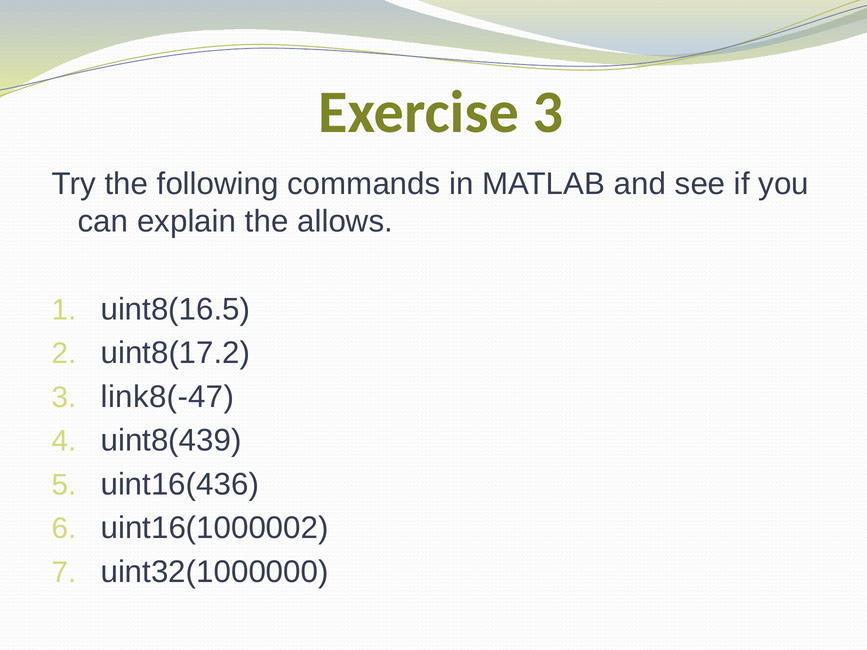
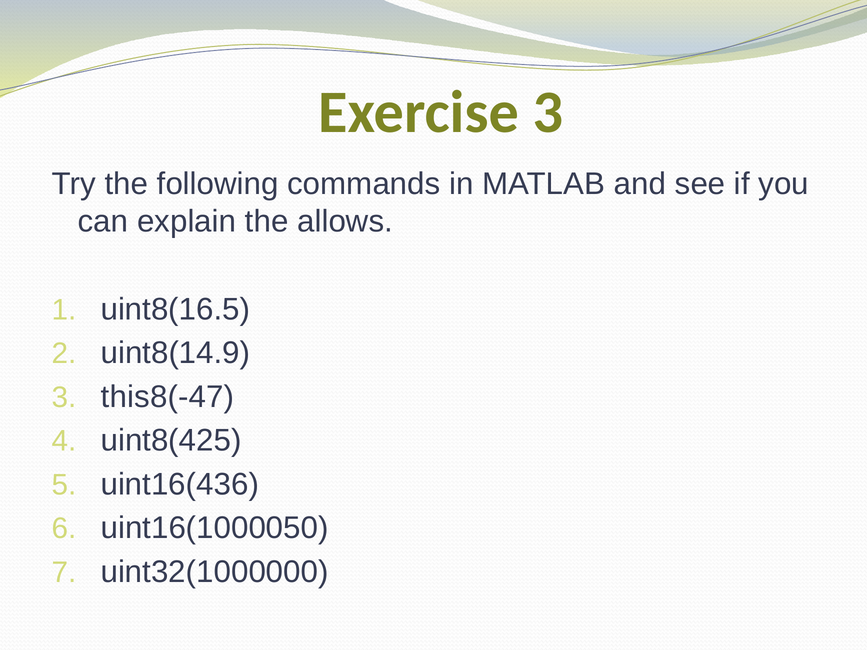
uint8(17.2: uint8(17.2 -> uint8(14.9 (175, 353)
link8(-47: link8(-47 -> this8(-47 (168, 397)
uint8(439: uint8(439 -> uint8(425 (171, 441)
uint16(1000002: uint16(1000002 -> uint16(1000050 (215, 528)
